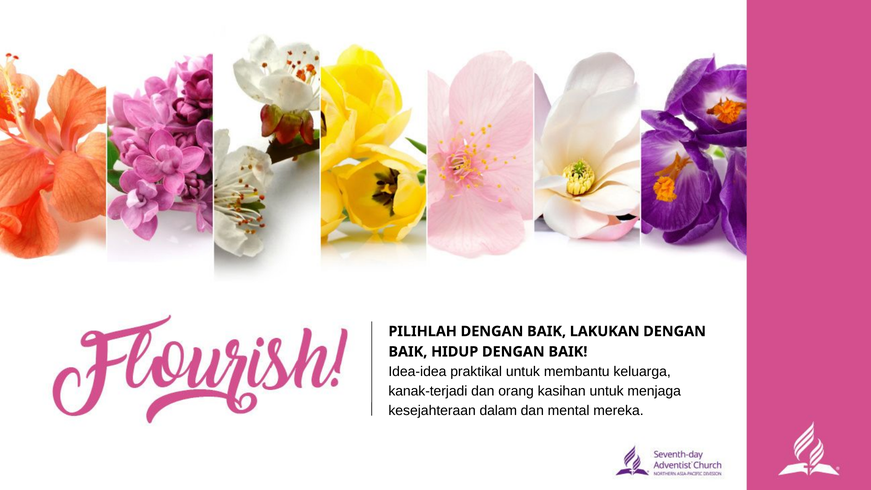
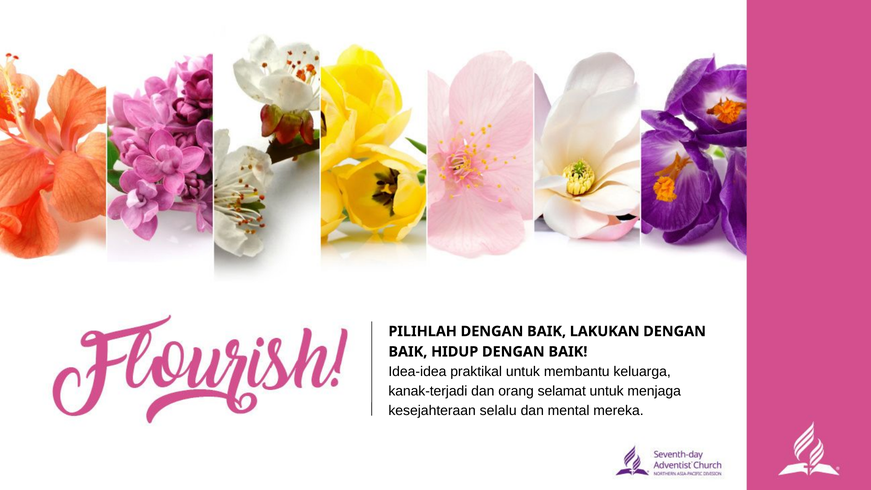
kasihan: kasihan -> selamat (562, 391)
dalam: dalam -> selalu (498, 410)
